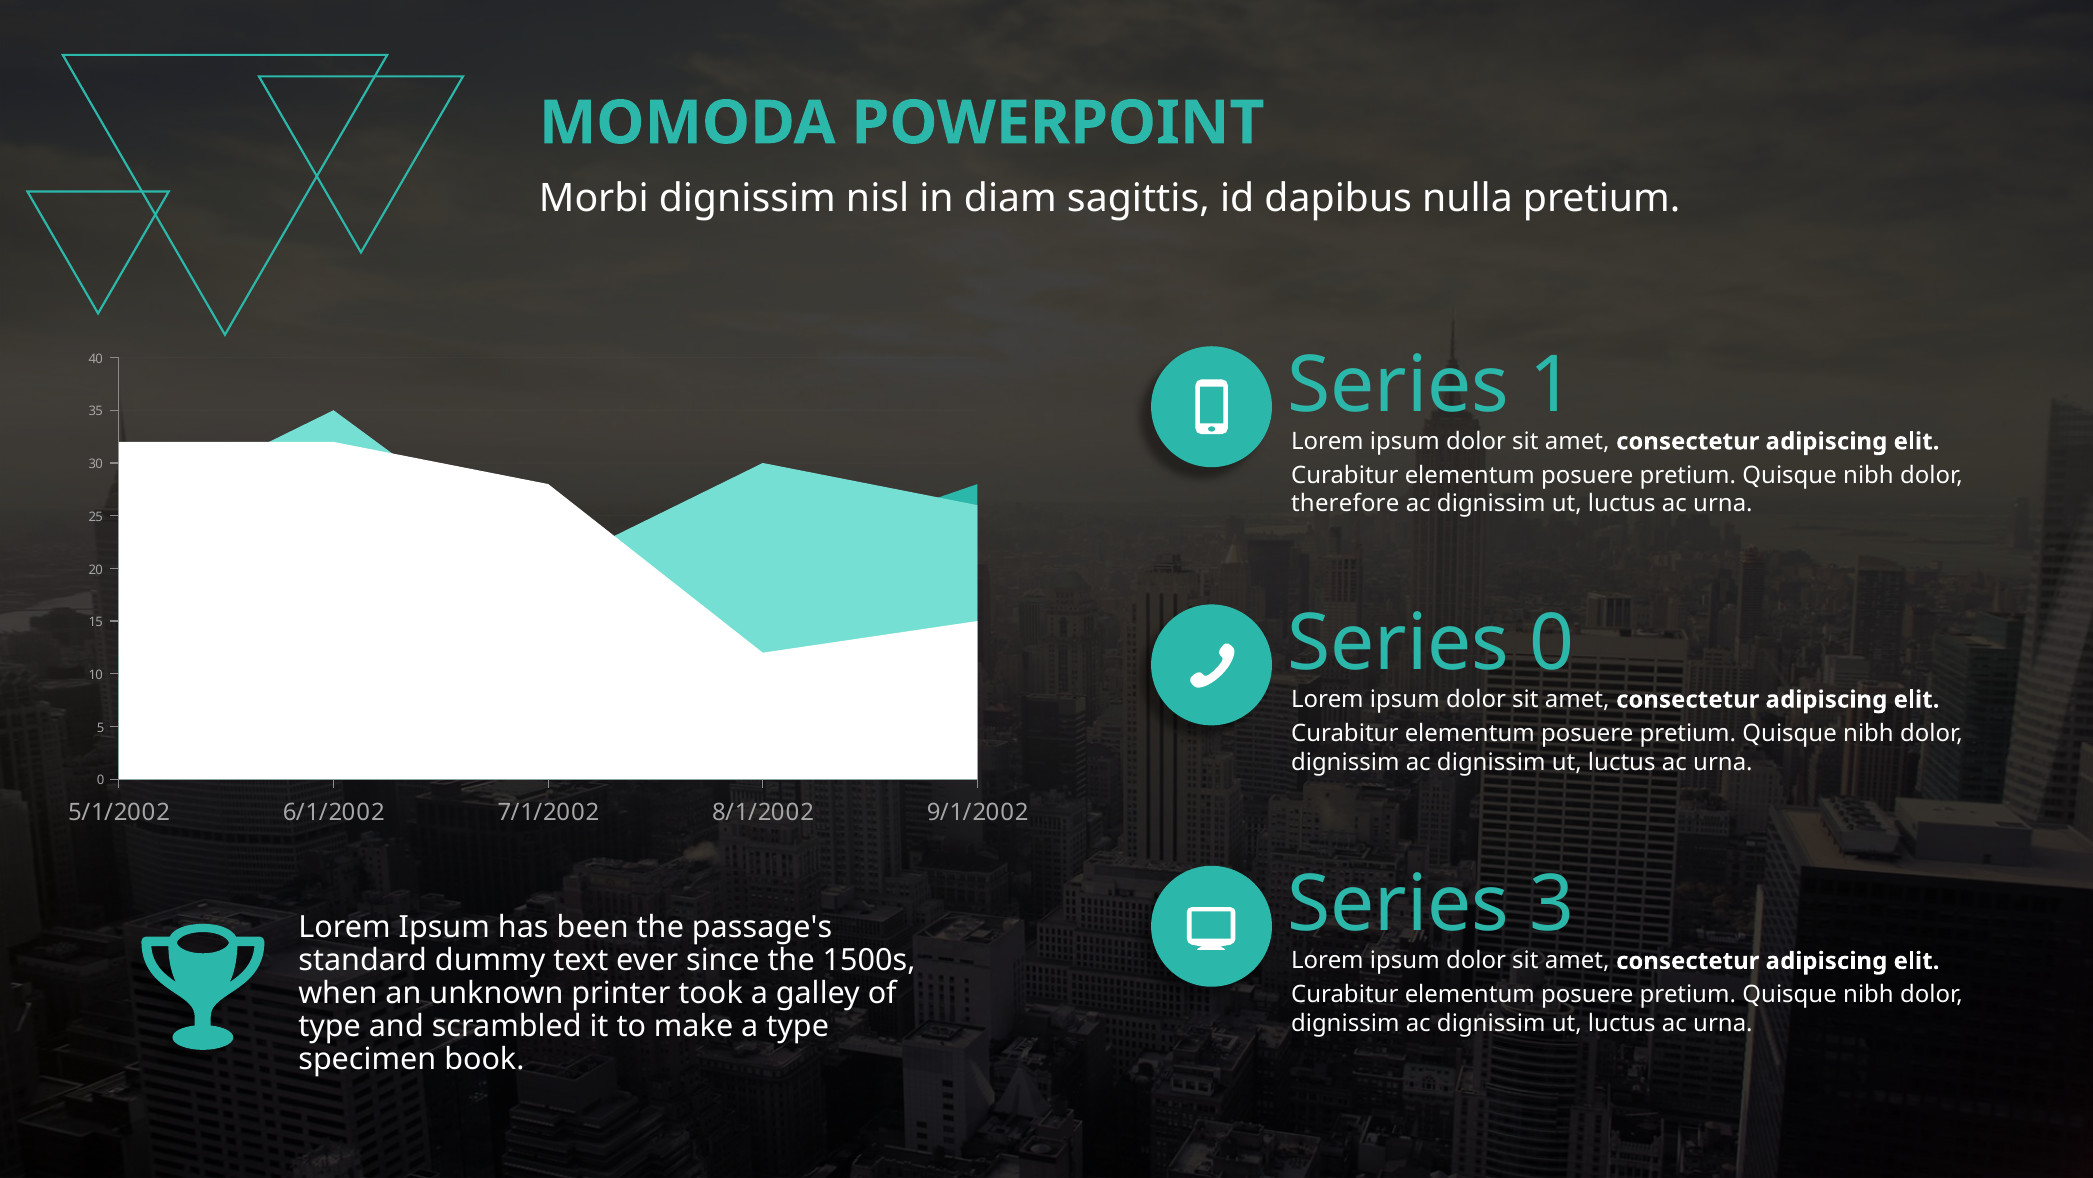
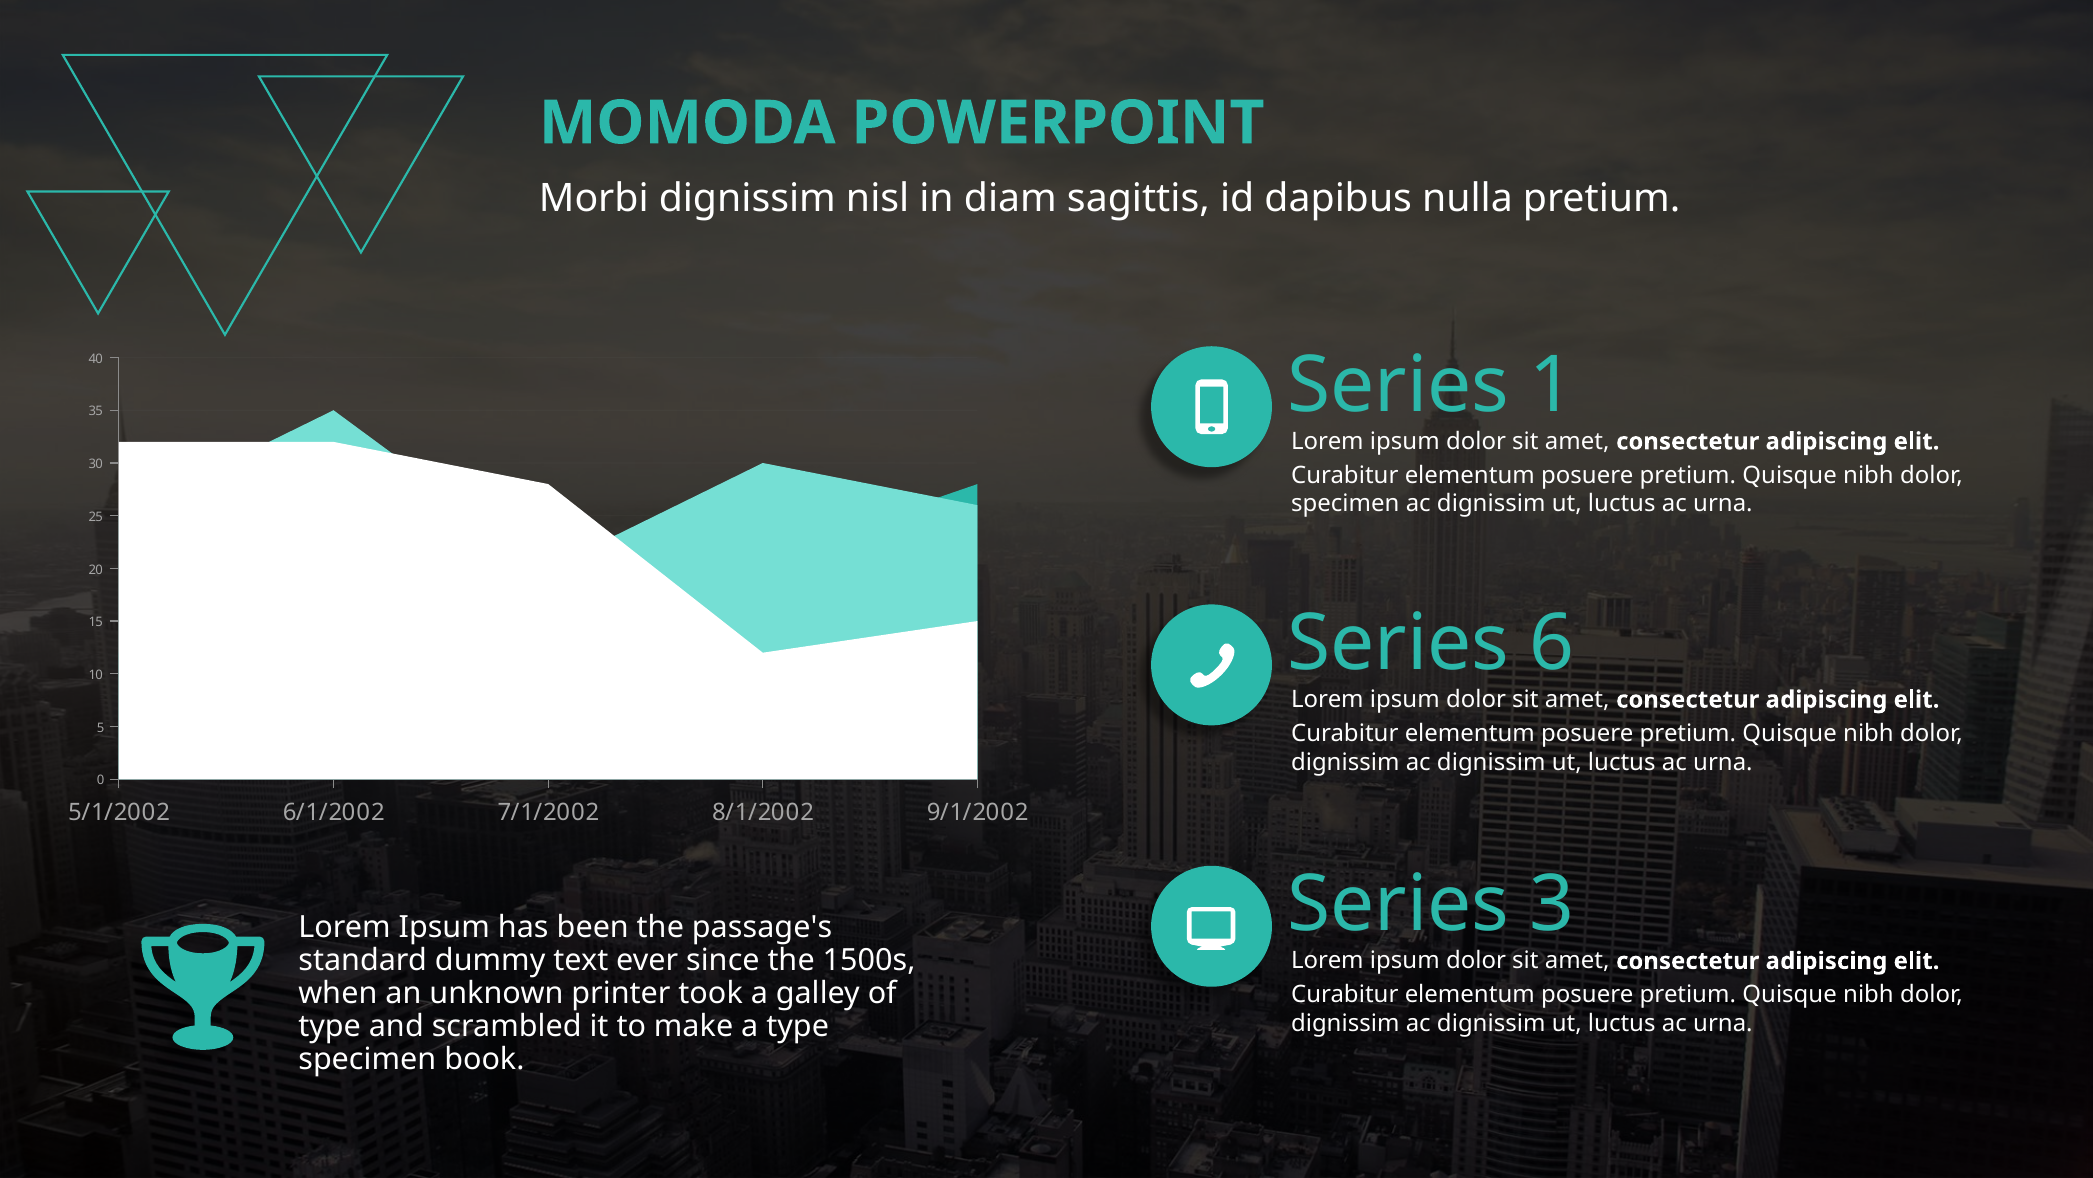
therefore: therefore -> specimen (1345, 504)
Series 0: 0 -> 6 (1552, 643)
